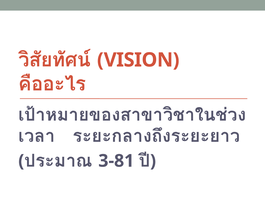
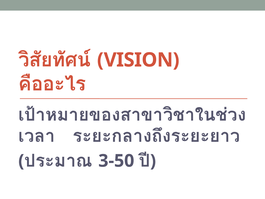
3-81: 3-81 -> 3-50 (116, 161)
